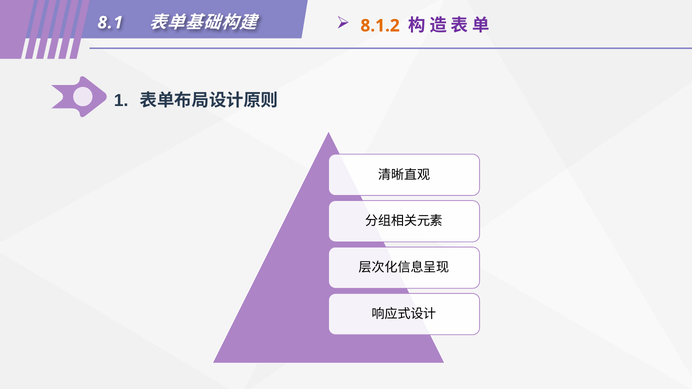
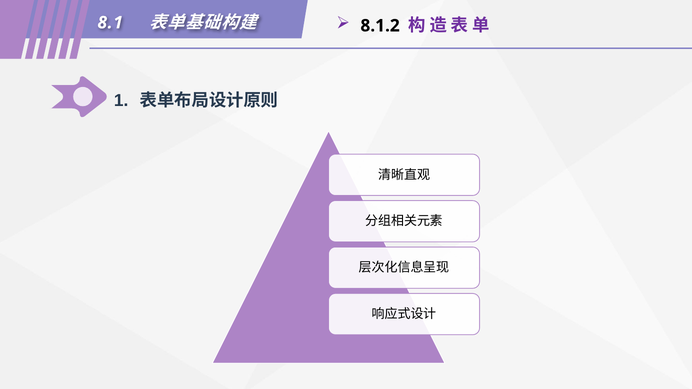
8.1.2 colour: orange -> black (380, 26)
